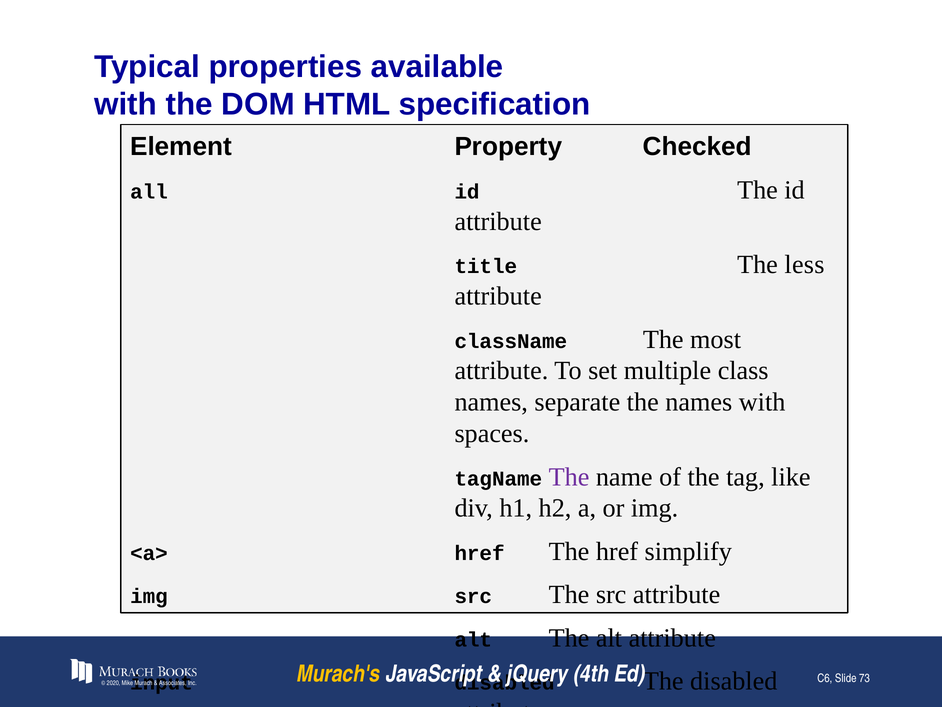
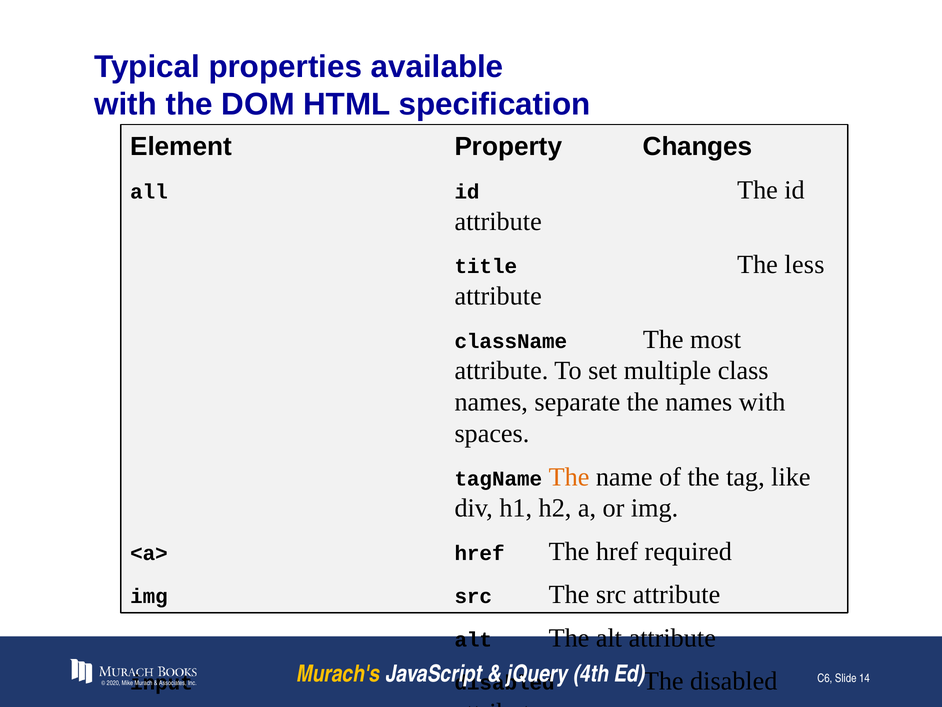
Checked: Checked -> Changes (698, 147)
The colour: purple -> orange (569, 477)
simplify: simplify -> required (688, 551)
73: 73 -> 14 (864, 678)
